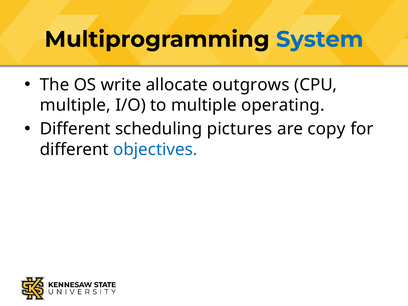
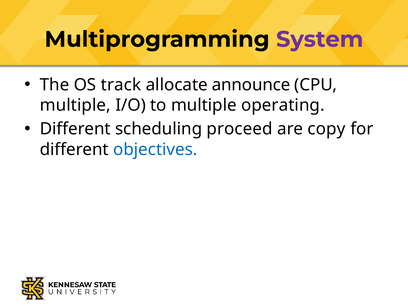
System colour: blue -> purple (320, 39)
write: write -> track (121, 85)
outgrows: outgrows -> announce (251, 85)
pictures: pictures -> proceed (240, 129)
